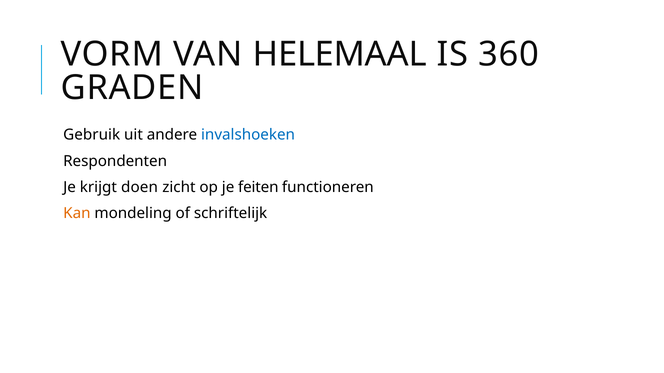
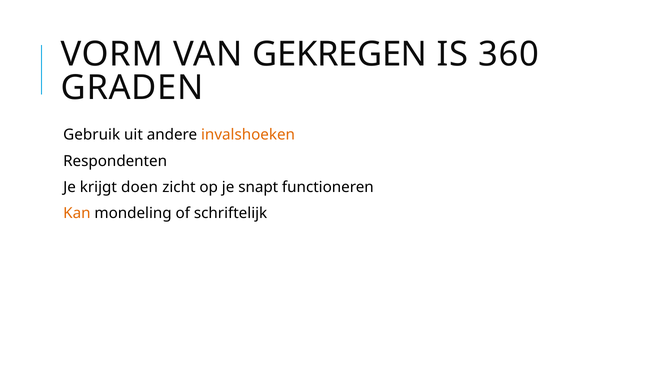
HELEMAAL: HELEMAAL -> GEKREGEN (340, 55)
invalshoeken colour: blue -> orange (248, 135)
feiten: feiten -> snapt (258, 187)
